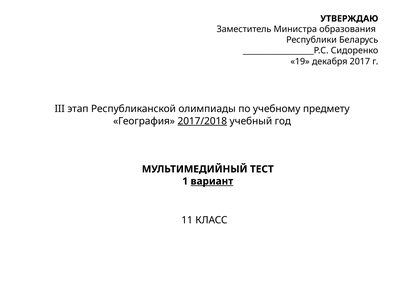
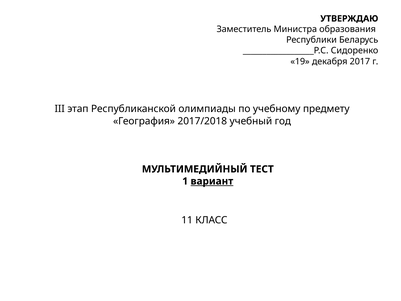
2017/2018 underline: present -> none (202, 121)
